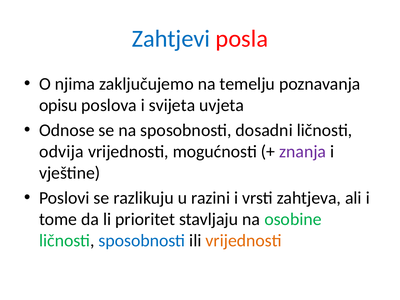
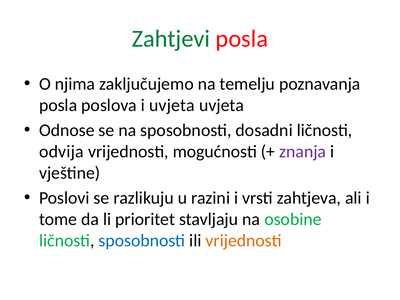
Zahtjevi colour: blue -> green (171, 39)
opisu: opisu -> posla (58, 105)
i svijeta: svijeta -> uvjeta (172, 105)
